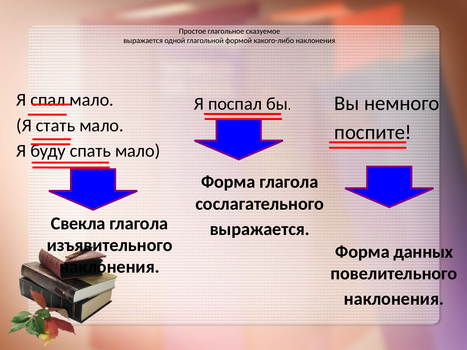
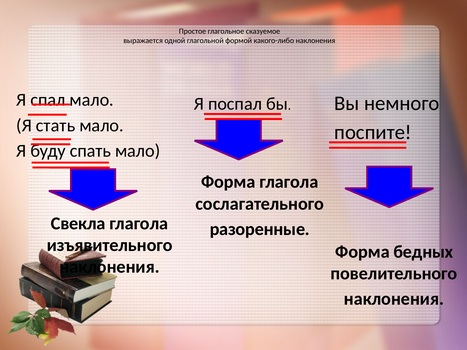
выражается: выражается -> разоренные (260, 229)
данных: данных -> бедных (423, 252)
